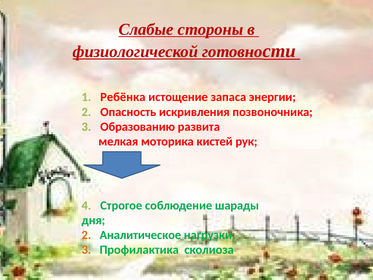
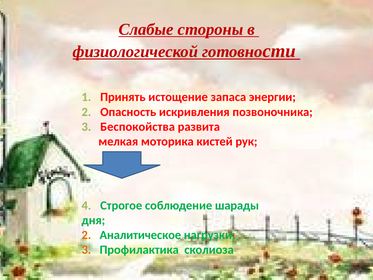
Ребёнка: Ребёнка -> Принять (123, 97)
Образованию: Образованию -> Беспокойства (138, 127)
